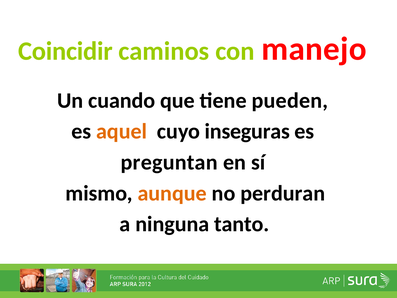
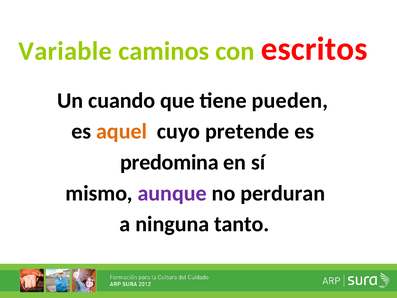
Coincidir: Coincidir -> Variable (65, 51)
manejo: manejo -> escritos (314, 49)
inseguras: inseguras -> pretende (247, 131)
preguntan: preguntan -> predomina (169, 162)
aunque colour: orange -> purple (172, 193)
